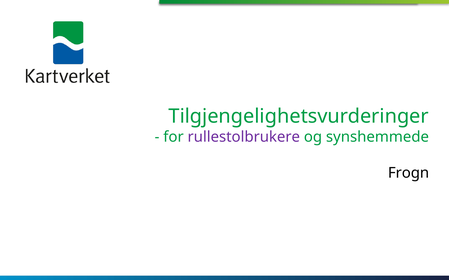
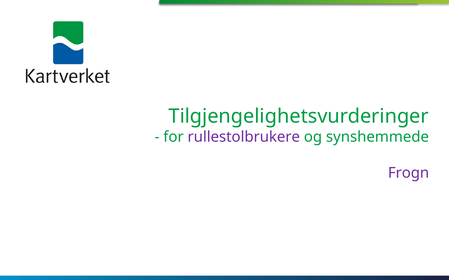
Frogn colour: black -> purple (409, 173)
